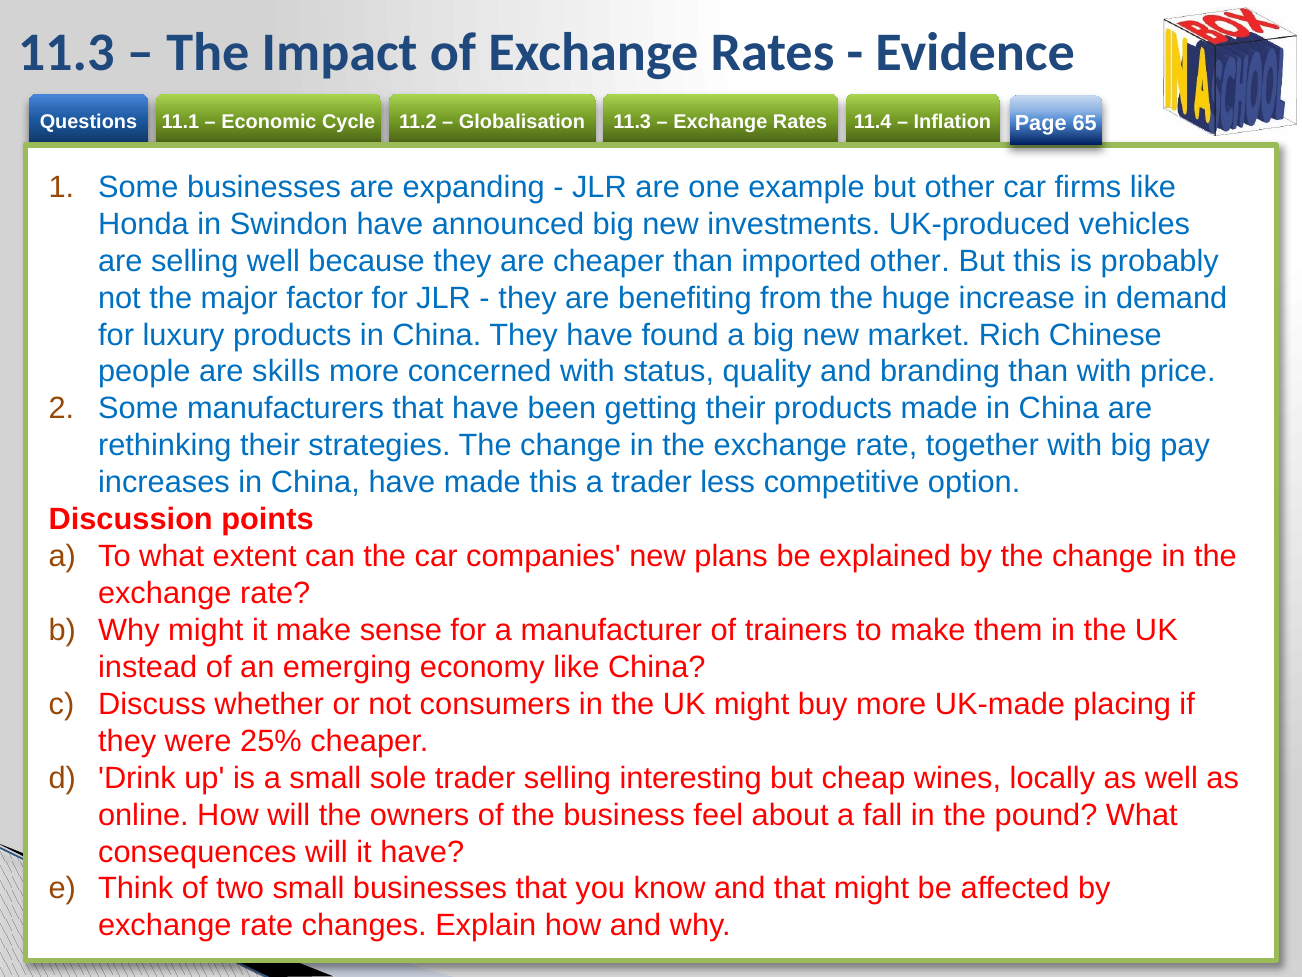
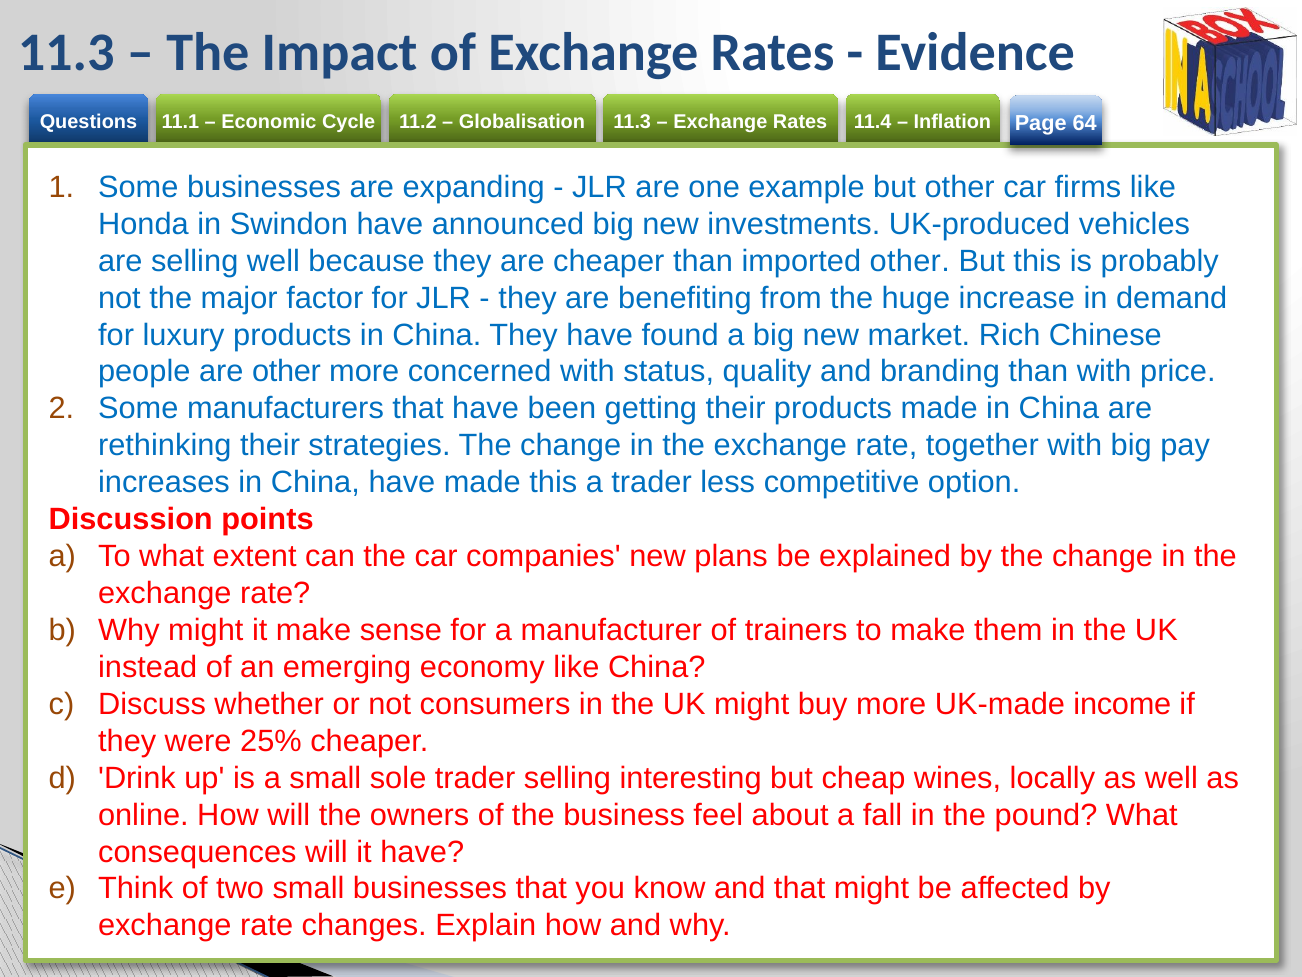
65: 65 -> 64 (1085, 123)
are skills: skills -> other (286, 372)
placing: placing -> income (1122, 704)
